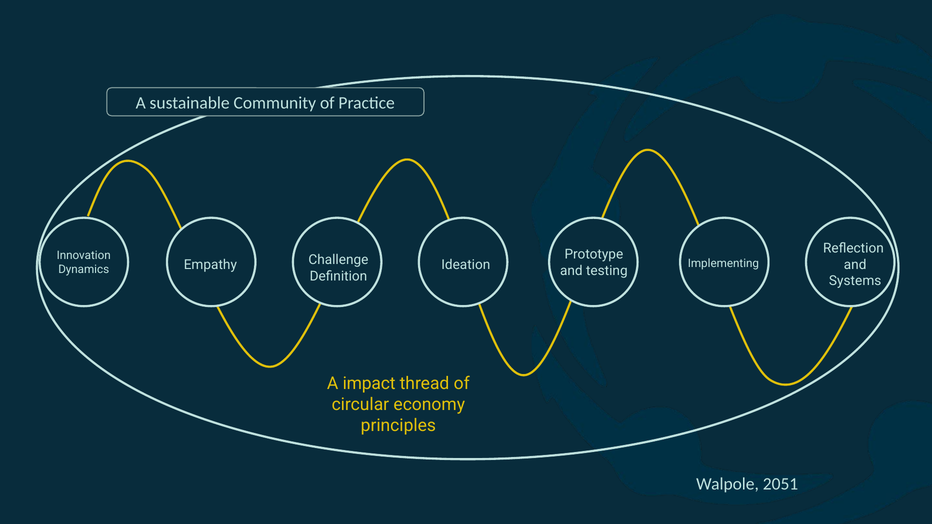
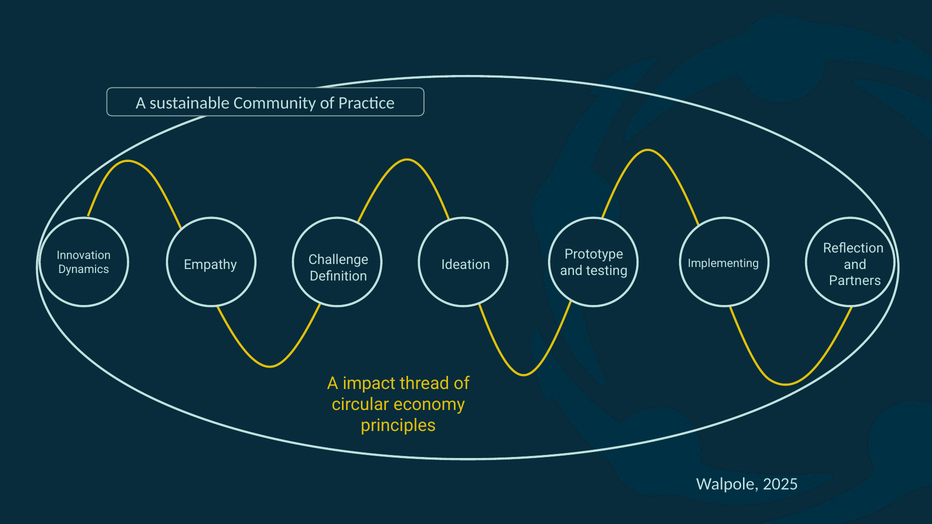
Systems: Systems -> Partners (855, 281)
2051: 2051 -> 2025 (781, 484)
